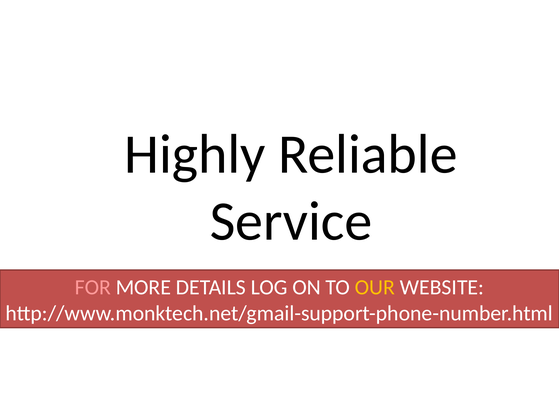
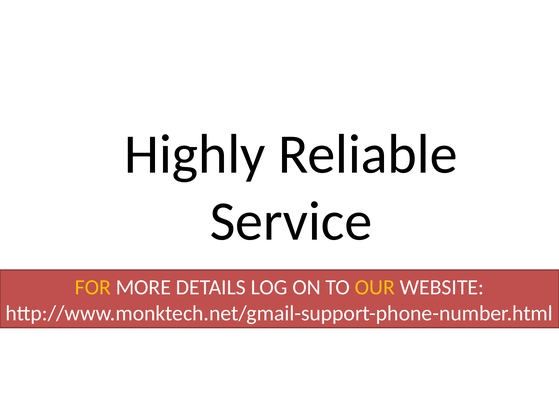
FOR colour: pink -> yellow (93, 287)
